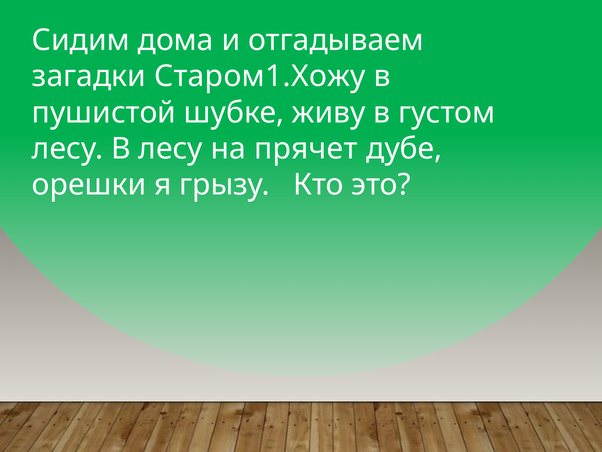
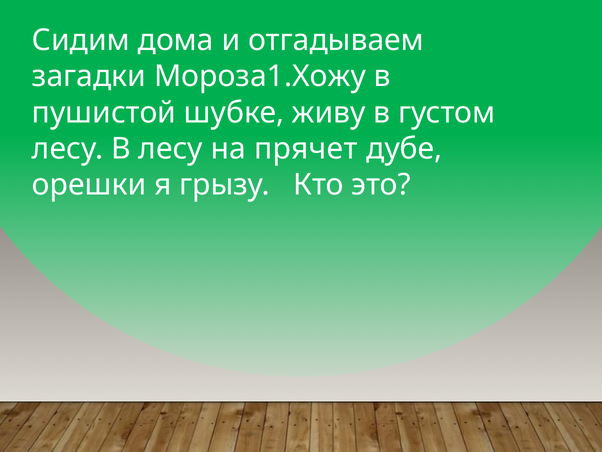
Старом1.Хожу: Старом1.Хожу -> Мороза1.Хожу (260, 76)
